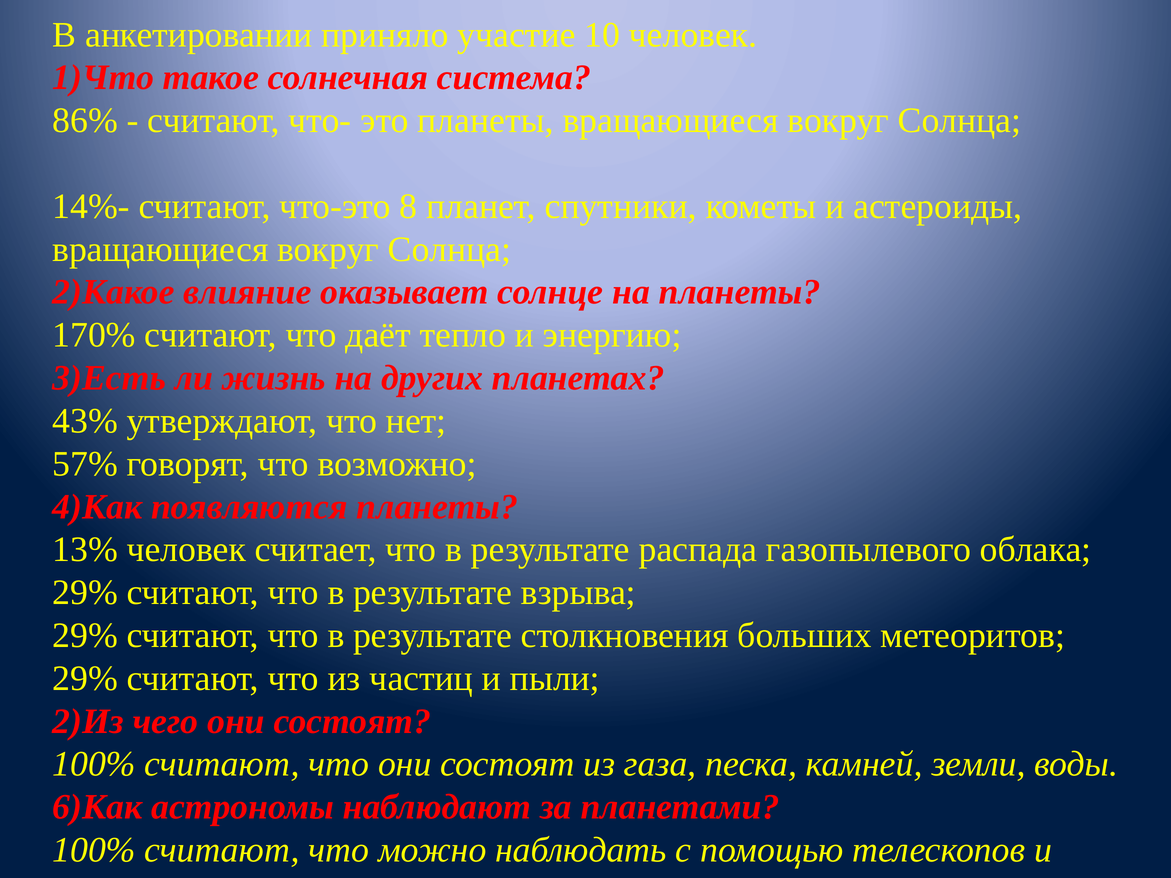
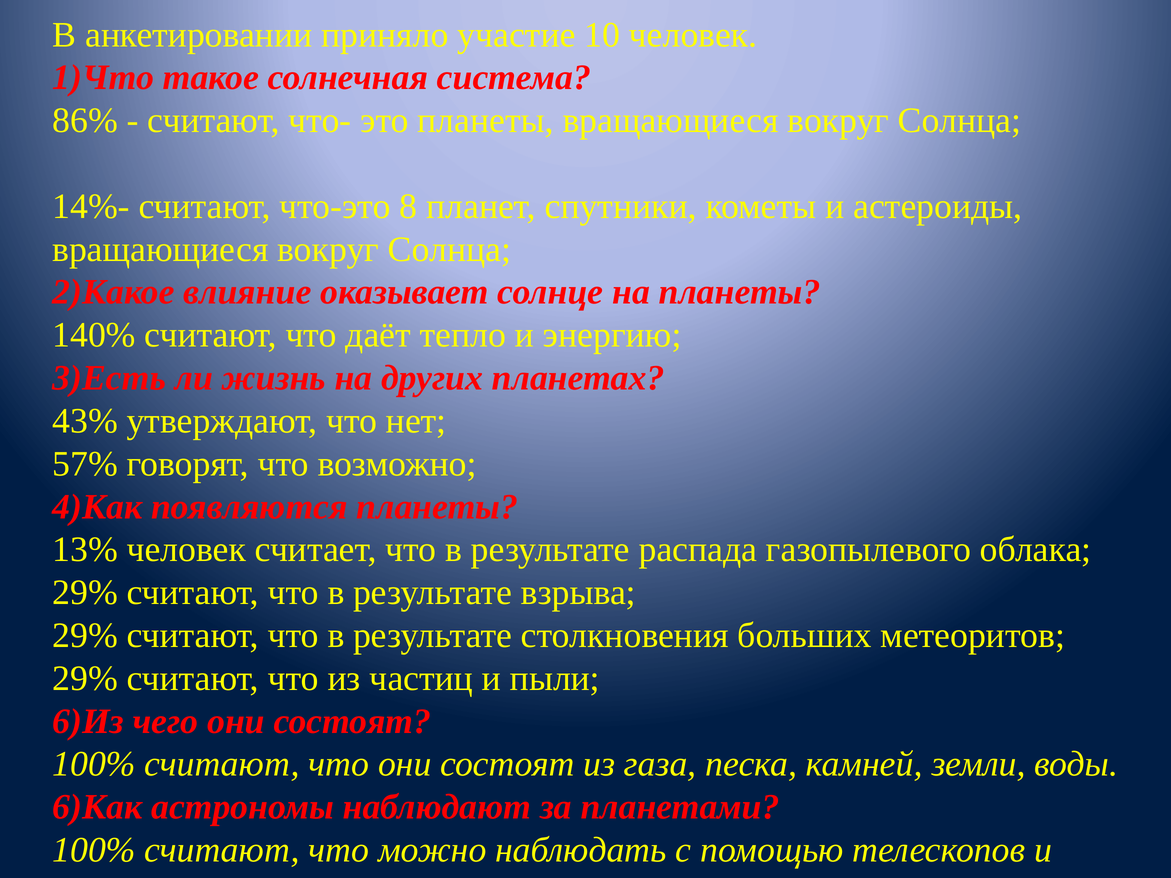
170%: 170% -> 140% (94, 335)
2)Из: 2)Из -> 6)Из (88, 721)
